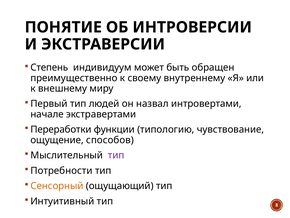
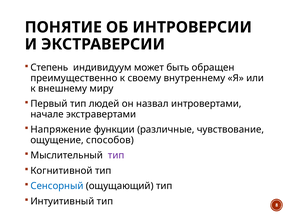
Переработки: Переработки -> Напряжение (61, 129)
типологию: типологию -> различные (166, 129)
Потребности: Потребности -> Когнитивной (61, 170)
Сенсорный colour: orange -> blue (57, 185)
